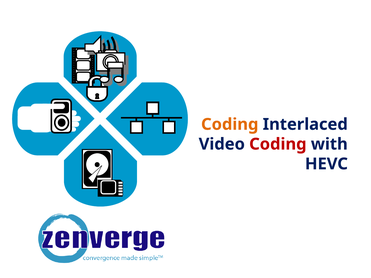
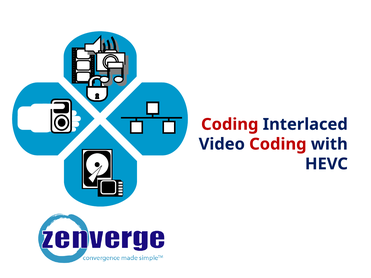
Coding colour: orange -> red (230, 124)
